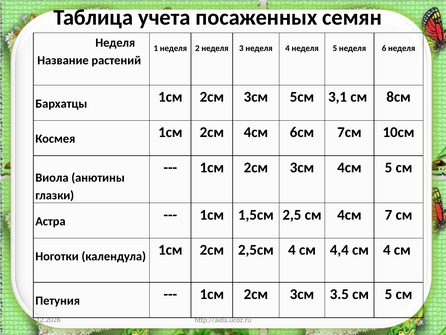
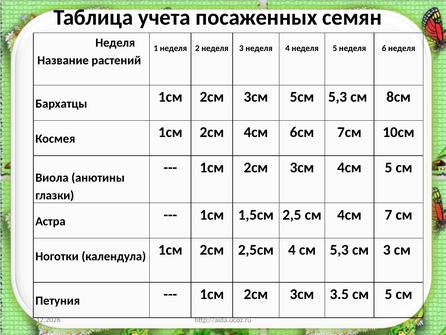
5см 3,1: 3,1 -> 5,3 (338, 97)
см 4,4: 4,4 -> 5,3 (339, 250)
см 4: 4 -> 3 (387, 250)
